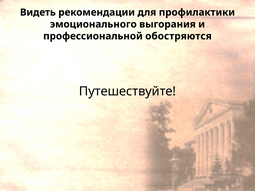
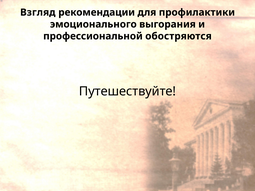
Видеть: Видеть -> Взгляд (38, 12)
